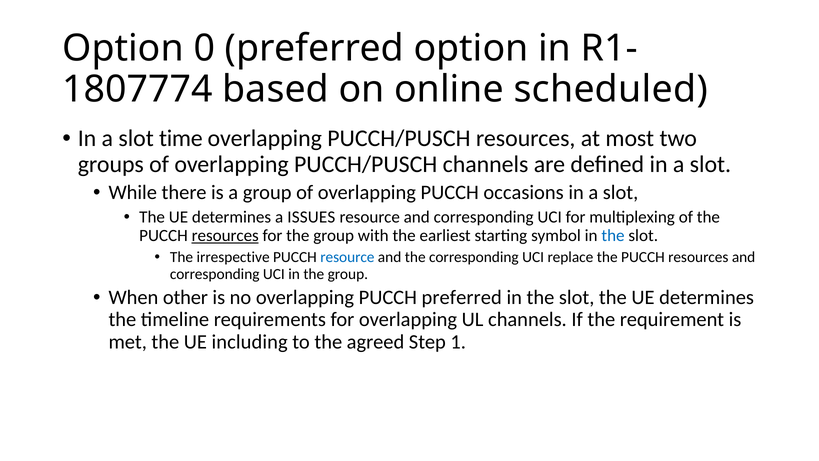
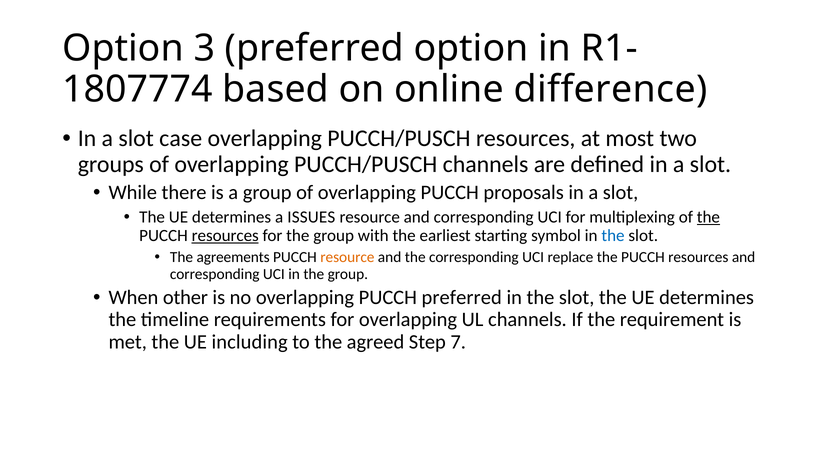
0: 0 -> 3 (204, 49)
scheduled: scheduled -> difference (611, 89)
time: time -> case (181, 138)
occasions: occasions -> proposals (524, 193)
the underline: none -> present (708, 217)
irrespective: irrespective -> agreements (233, 257)
resource colour: blue -> orange (347, 257)
1: 1 -> 7 (458, 342)
